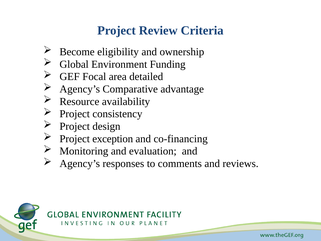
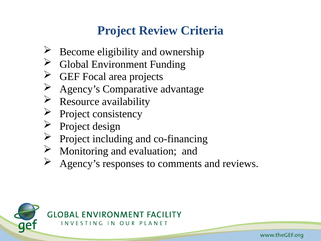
detailed: detailed -> projects (146, 77)
exception: exception -> including (113, 139)
